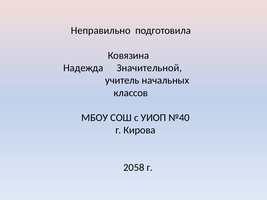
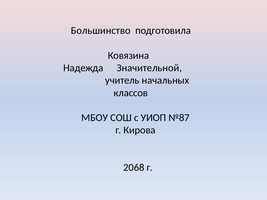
Неправильно: Неправильно -> Большинство (101, 31)
№40: №40 -> №87 (179, 118)
2058: 2058 -> 2068 (134, 168)
